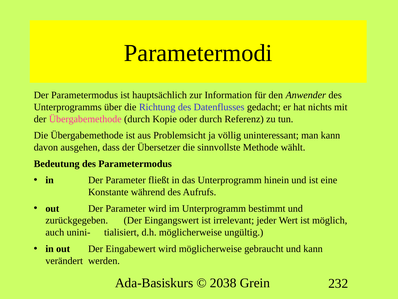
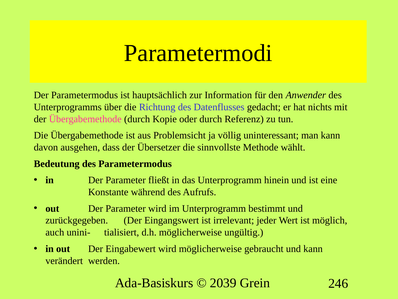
2038: 2038 -> 2039 (223, 282)
232: 232 -> 246 (338, 283)
